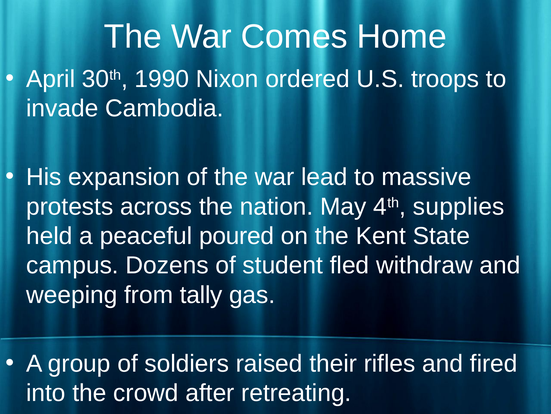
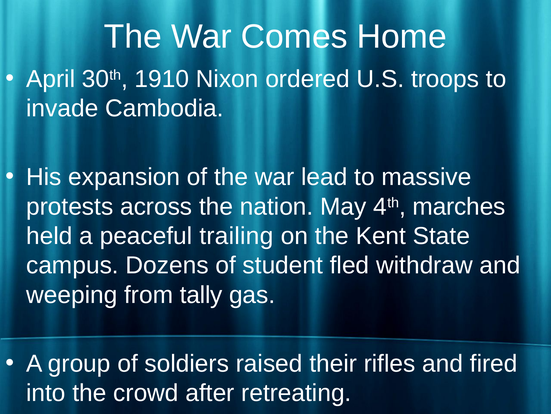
1990: 1990 -> 1910 (162, 79)
supplies: supplies -> marches (459, 206)
poured: poured -> trailing (236, 236)
